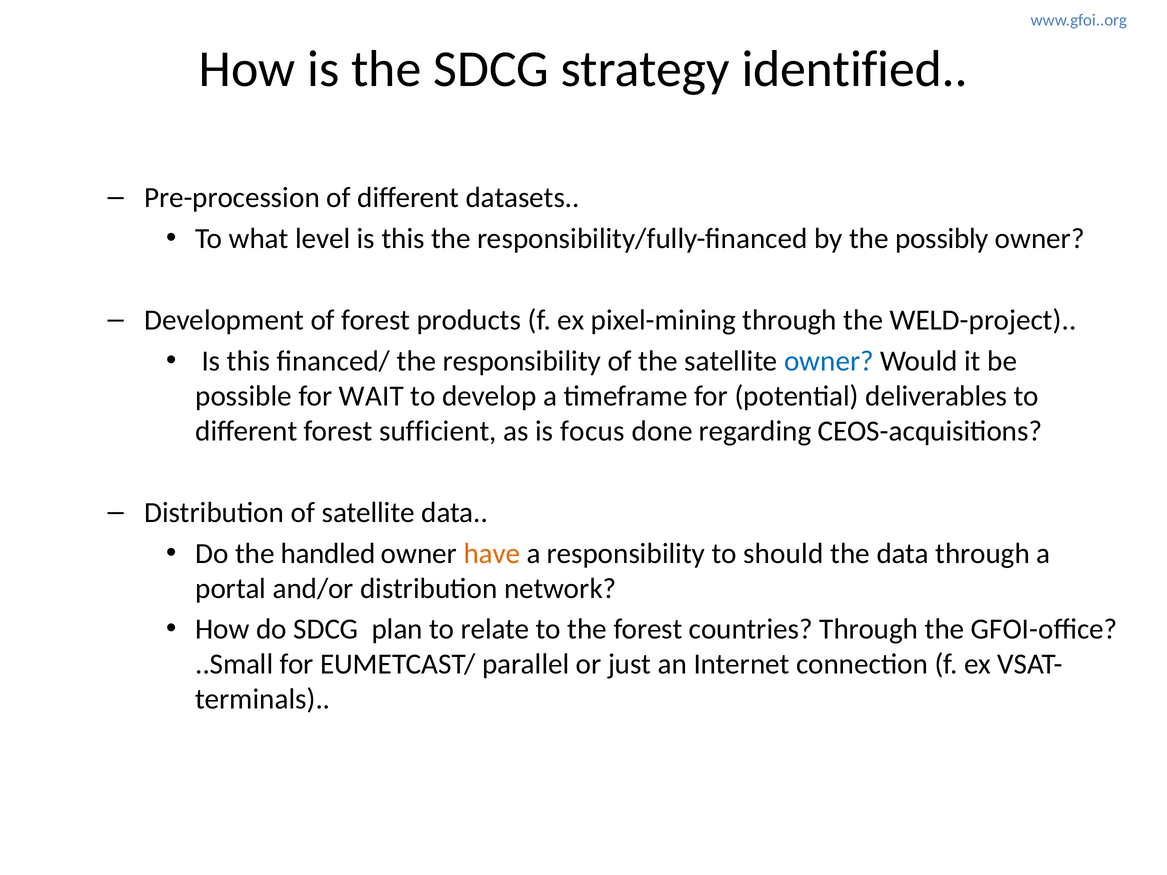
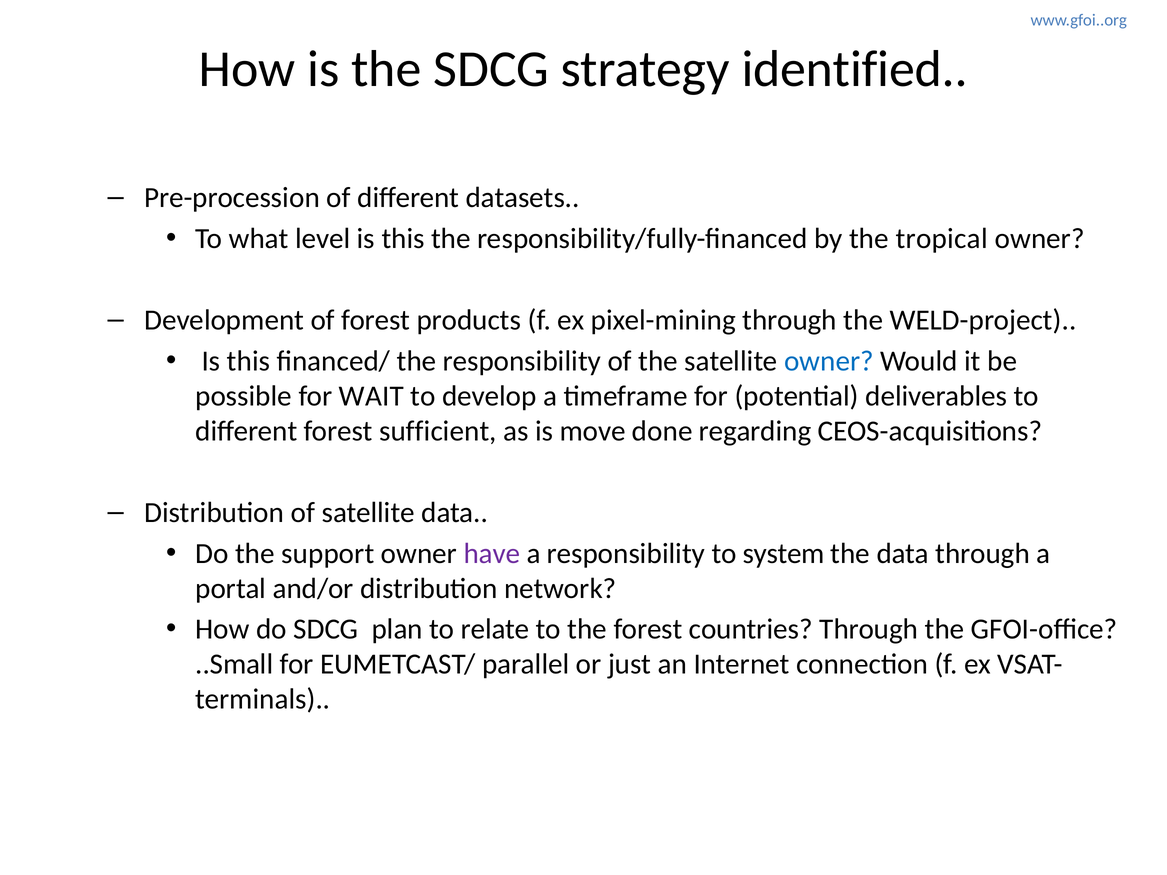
possibly: possibly -> tropical (942, 239)
focus: focus -> move (593, 431)
handled: handled -> support (328, 554)
have colour: orange -> purple (492, 554)
should: should -> system (784, 554)
